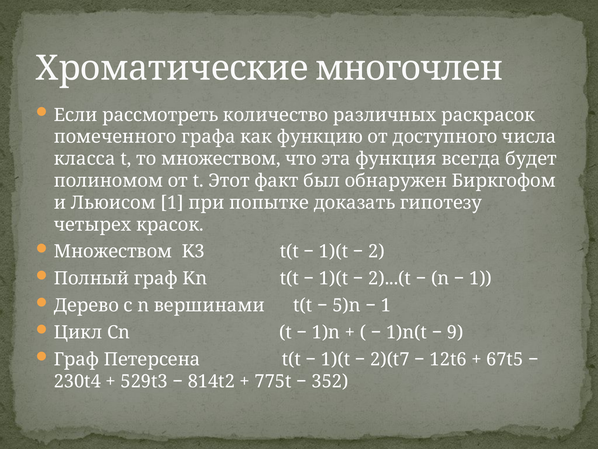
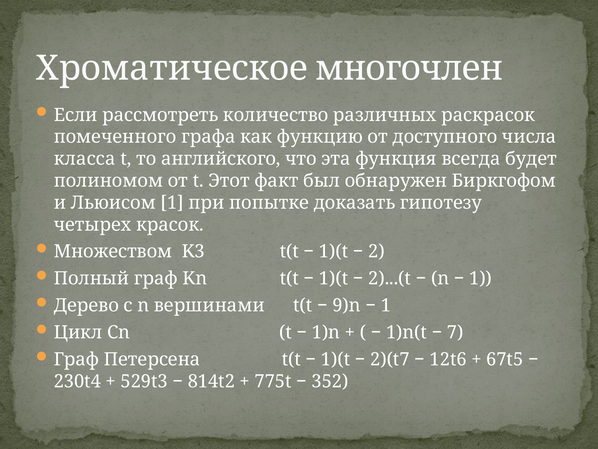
Хроматические: Хроматические -> Хроматическое (172, 68)
то множеством: множеством -> английского (221, 159)
5)n: 5)n -> 9)n (346, 305)
9: 9 -> 7 (455, 332)
